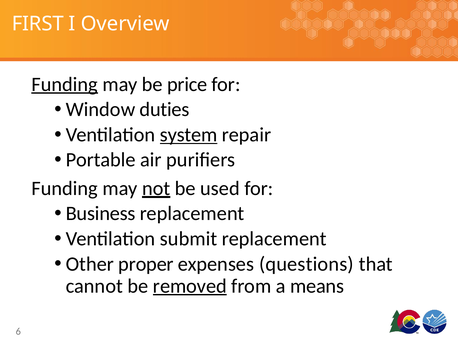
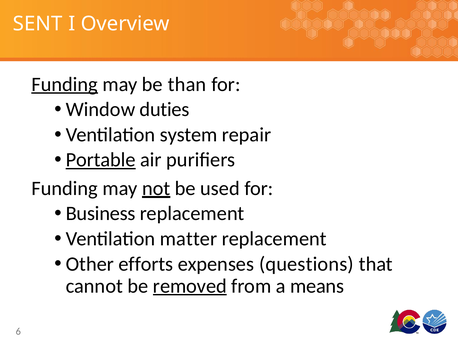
FIRST: FIRST -> SENT (38, 24)
price: price -> than (187, 84)
system underline: present -> none (189, 135)
Portable underline: none -> present (101, 160)
submit: submit -> matter (189, 238)
proper: proper -> efforts (146, 264)
